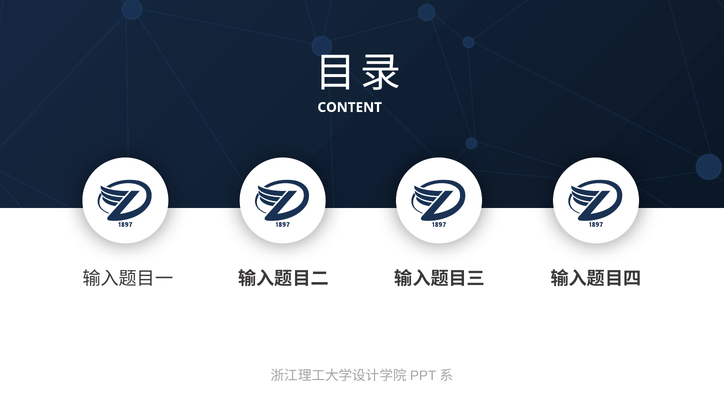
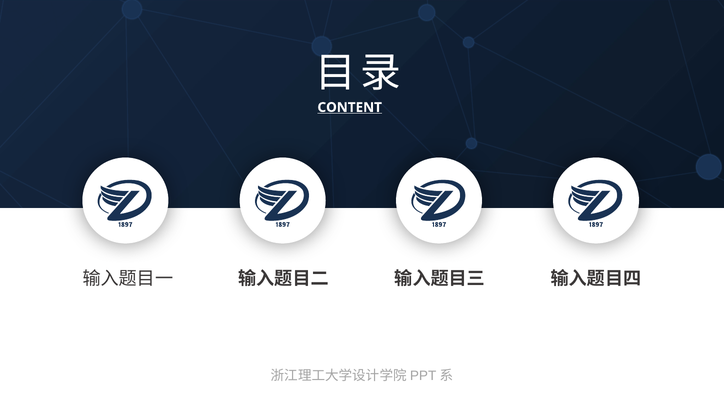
CONTENT underline: none -> present (350, 107)
